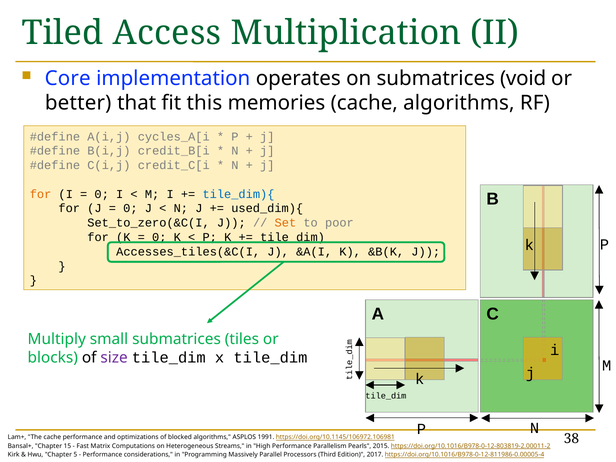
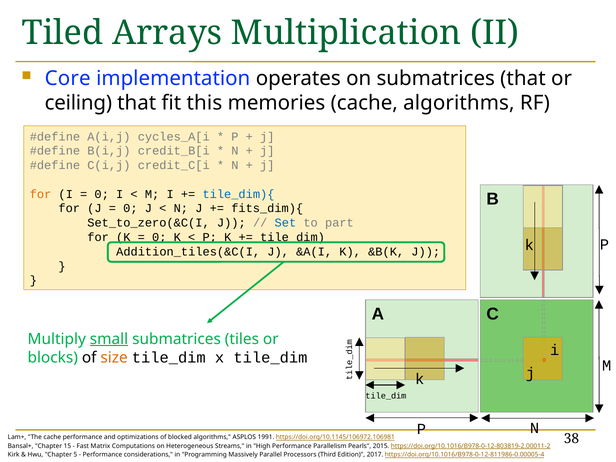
Access: Access -> Arrays (167, 33)
submatrices void: void -> that (523, 78)
better: better -> ceiling (78, 103)
used_dim){: used_dim){ -> fits_dim){ (267, 209)
Set colour: orange -> blue (285, 223)
poor: poor -> part (339, 223)
Accesses_tiles(&C(I: Accesses_tiles(&C(I -> Addition_tiles(&C(I (188, 252)
small underline: none -> present (109, 339)
size colour: purple -> orange (114, 357)
